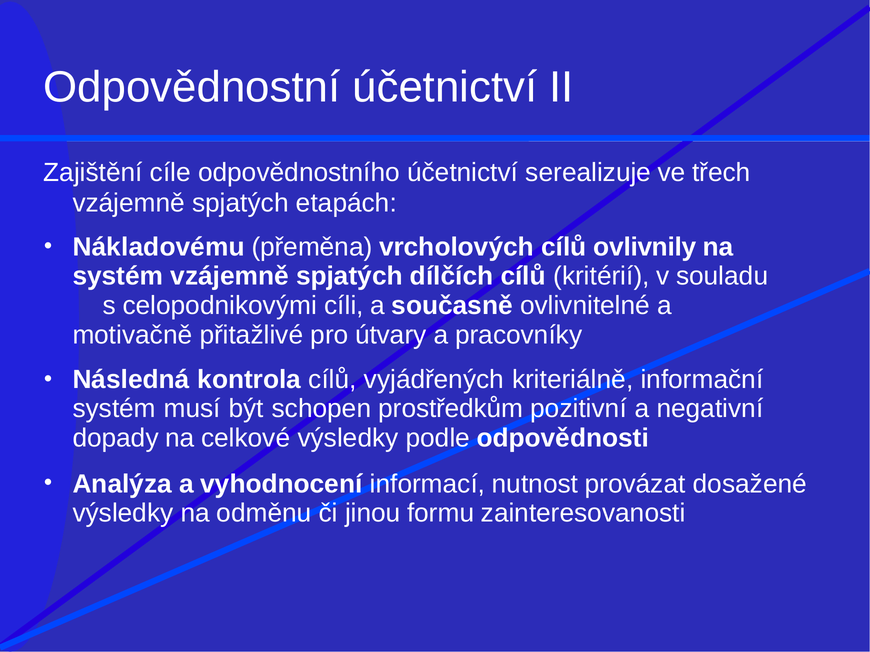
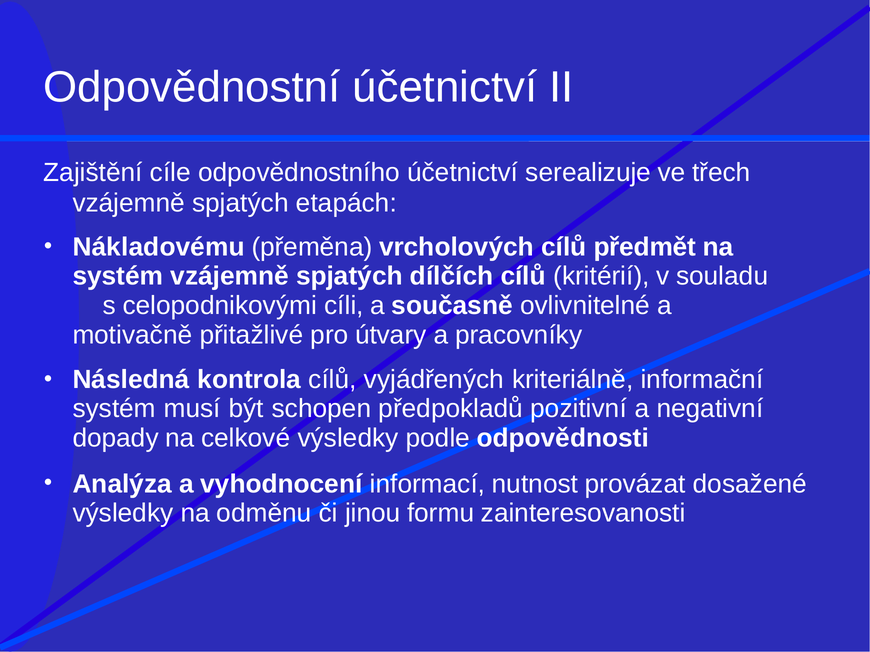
ovlivnily: ovlivnily -> předmět (645, 247)
prostředkům: prostředkům -> předpokladů (451, 409)
